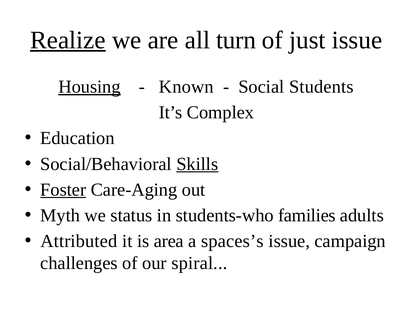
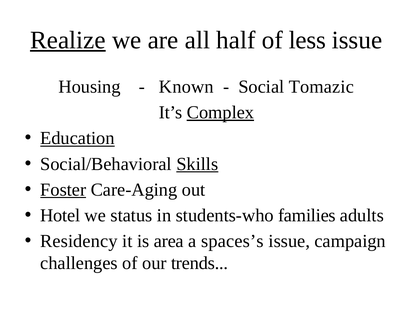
turn: turn -> half (236, 40)
just: just -> less (307, 40)
Housing underline: present -> none (90, 87)
Students: Students -> Tomazic (321, 87)
Complex underline: none -> present (220, 112)
Education underline: none -> present (77, 138)
Myth: Myth -> Hotel (60, 215)
Attributed: Attributed -> Residency (79, 241)
spiral: spiral -> trends (200, 263)
